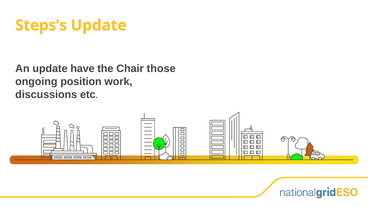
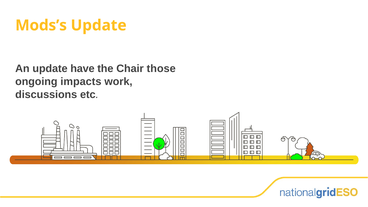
Steps’s: Steps’s -> Mods’s (41, 25)
position: position -> impacts (81, 82)
